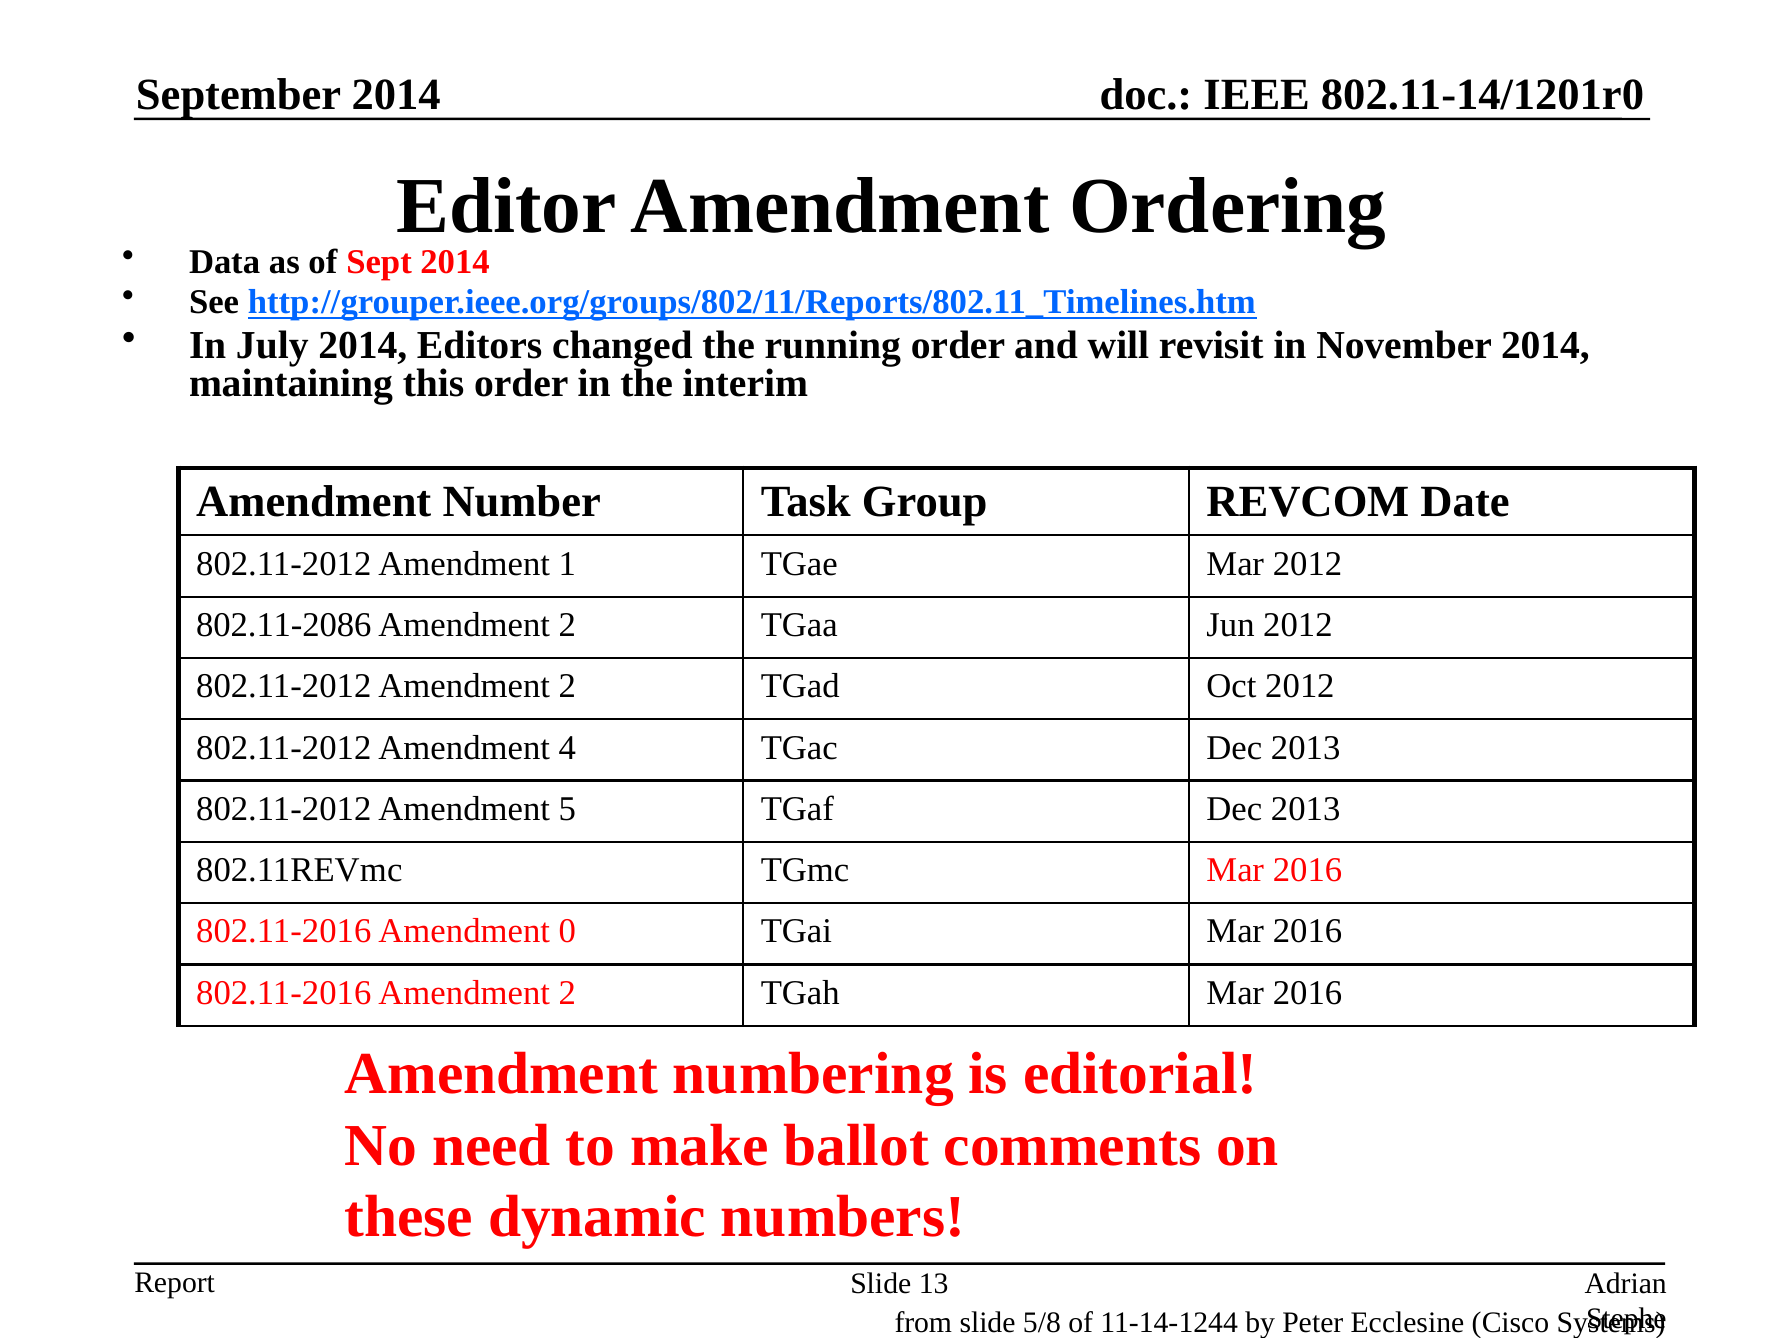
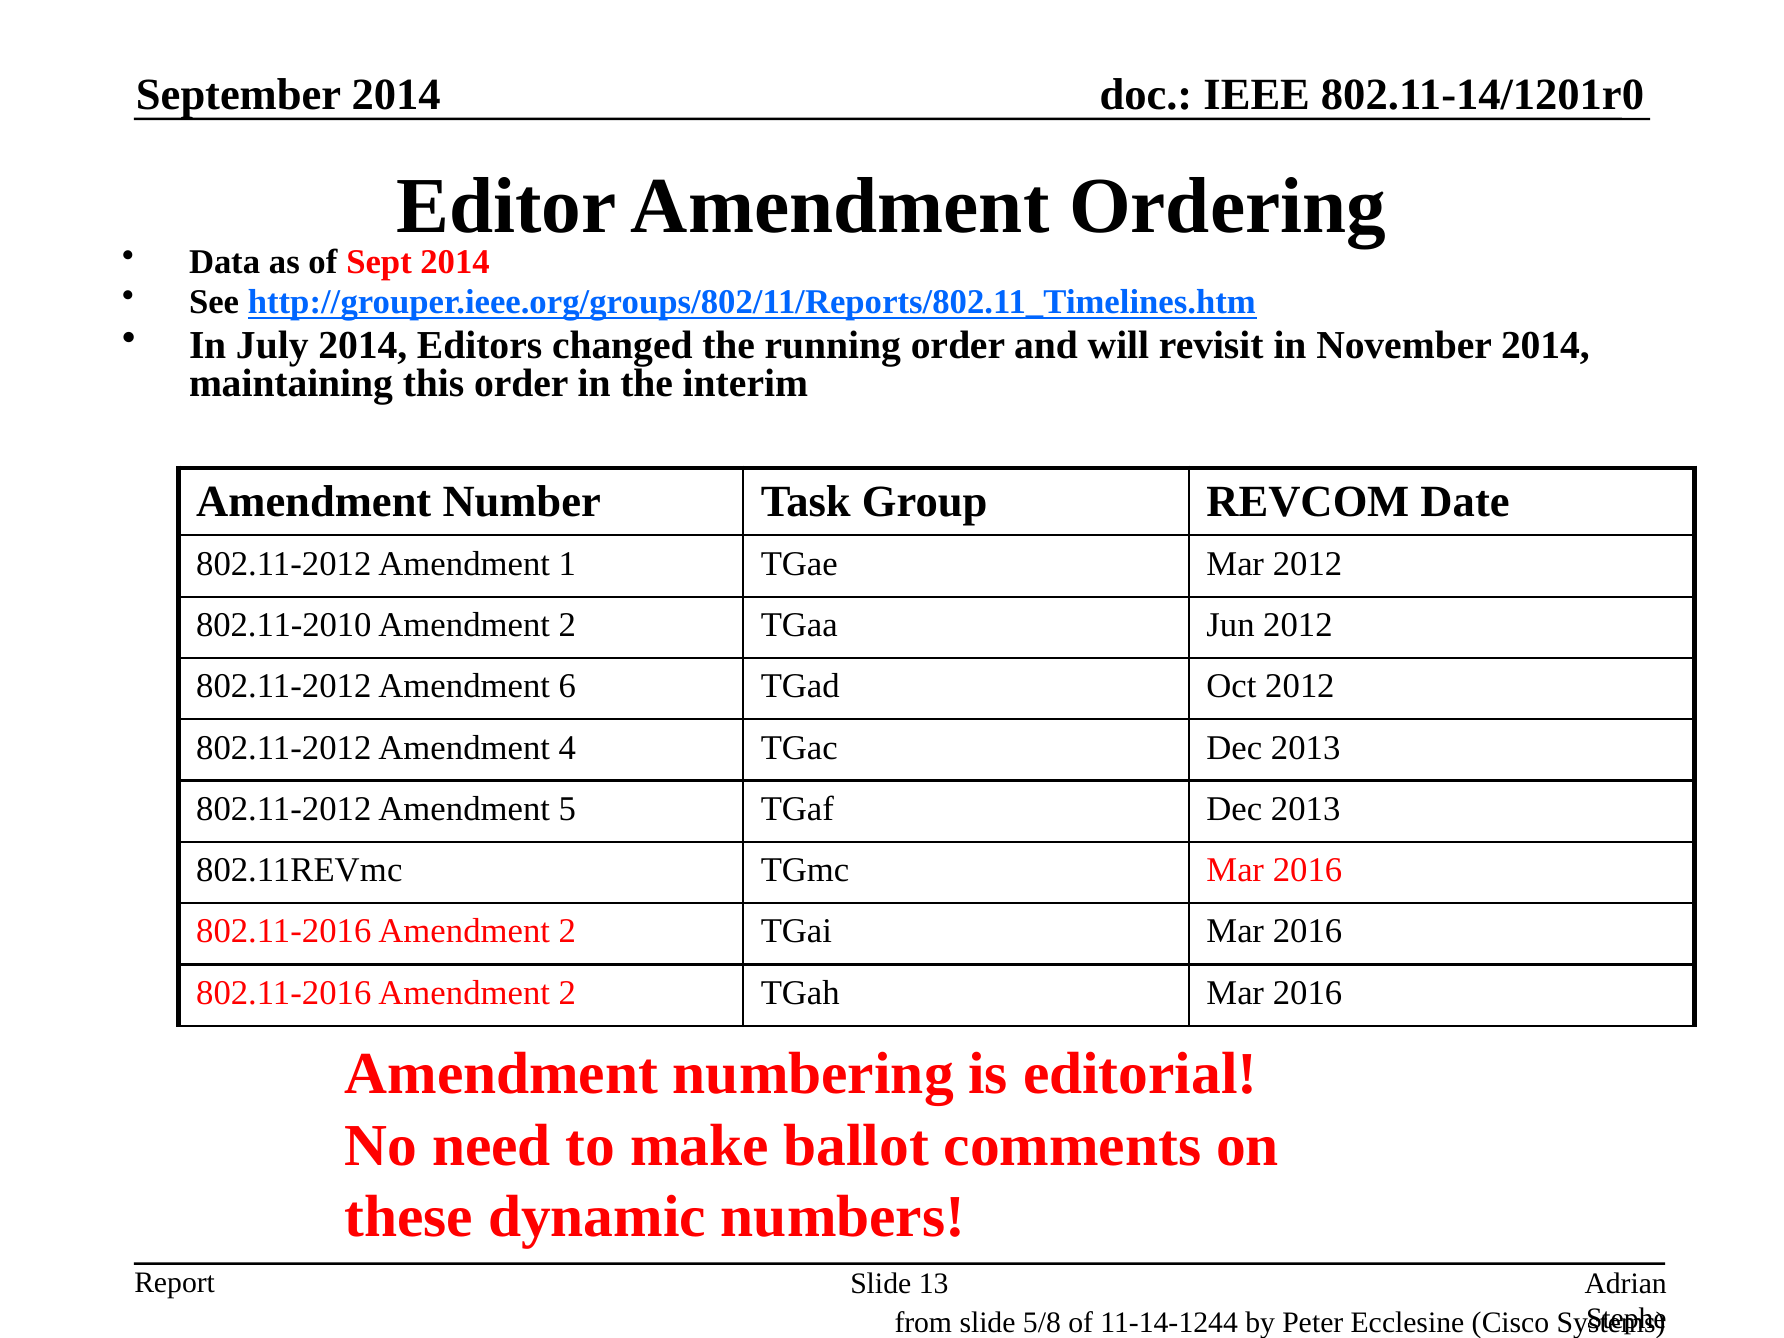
802.11-2086: 802.11-2086 -> 802.11-2010 (284, 625)
802.11-2012 Amendment 2: 2 -> 6 (567, 686)
0: 0 -> 2 (567, 932)
